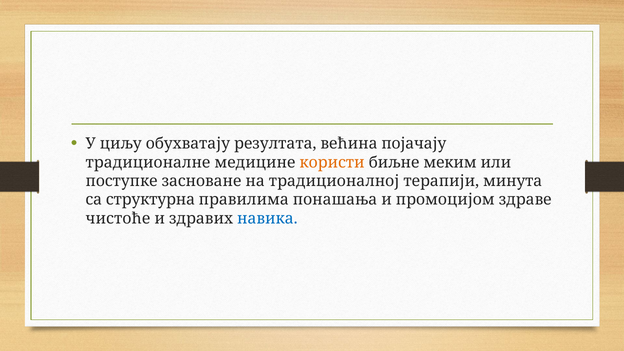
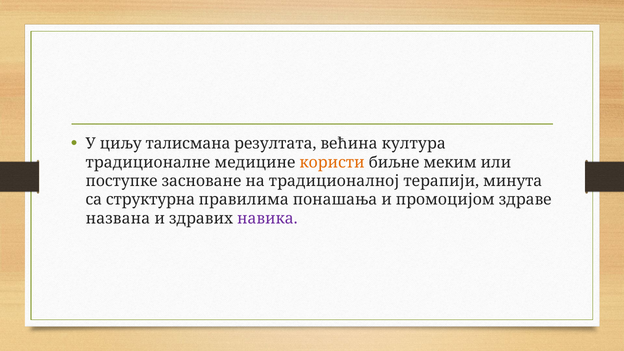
обухватају: обухватају -> талисмана (188, 144)
појачају: појачају -> култура (414, 144)
чистоће: чистоће -> названа (118, 219)
навика colour: blue -> purple (267, 219)
